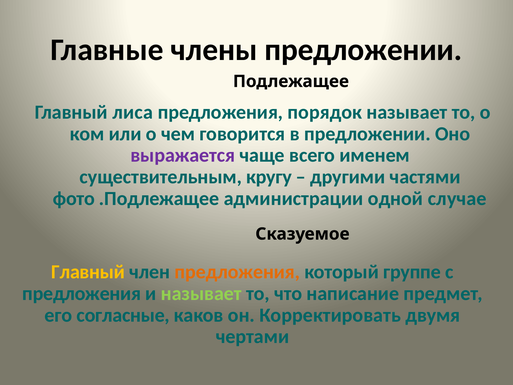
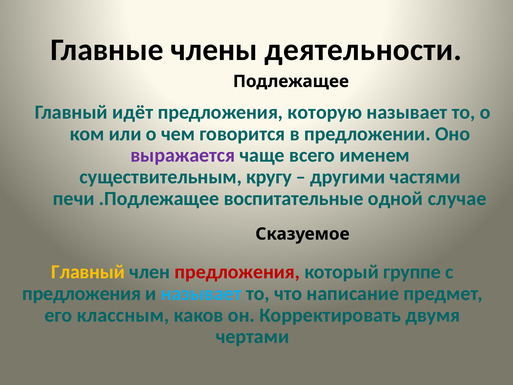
члены предложении: предложении -> деятельности (363, 50)
лиса: лиса -> идёт (133, 112)
порядок: порядок -> которую (325, 112)
фото: фото -> печи (74, 198)
администрации: администрации -> воспитательные (294, 198)
предложения colour: orange -> red (237, 272)
называет colour: light green -> light blue (201, 293)
согласные: согласные -> классным (123, 315)
